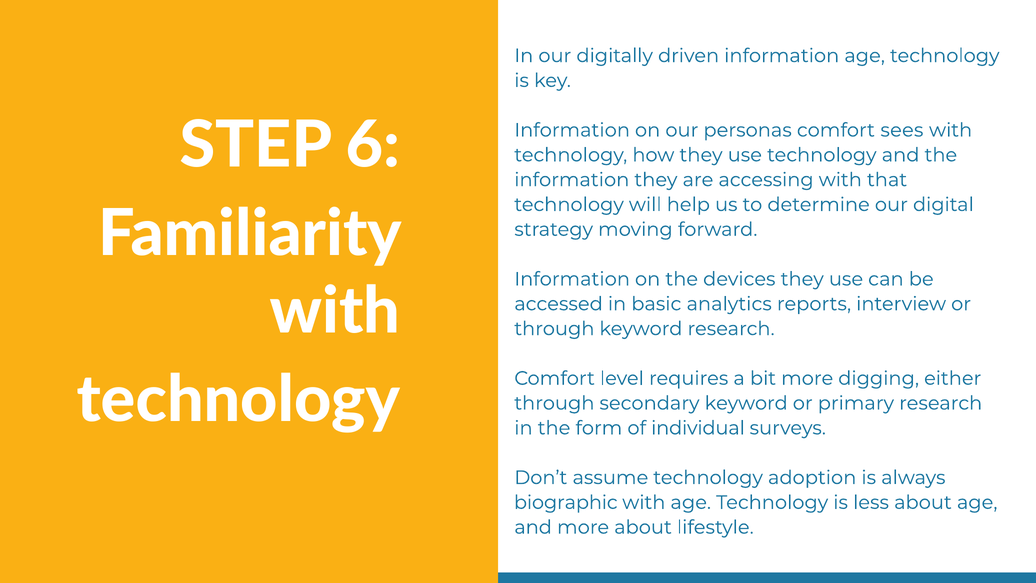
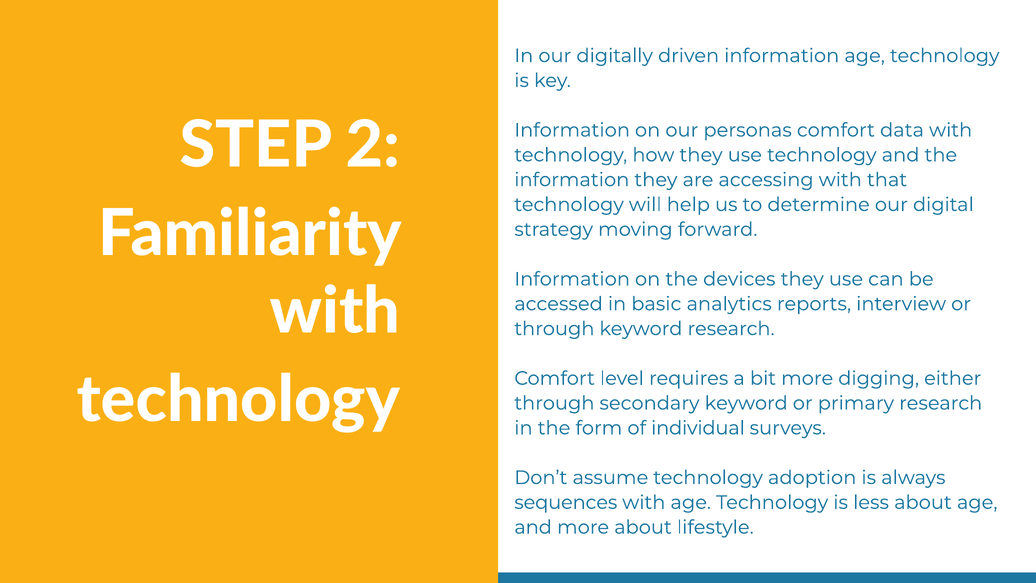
6: 6 -> 2 (373, 145)
sees: sees -> data (902, 130)
biographic: biographic -> sequences (566, 502)
